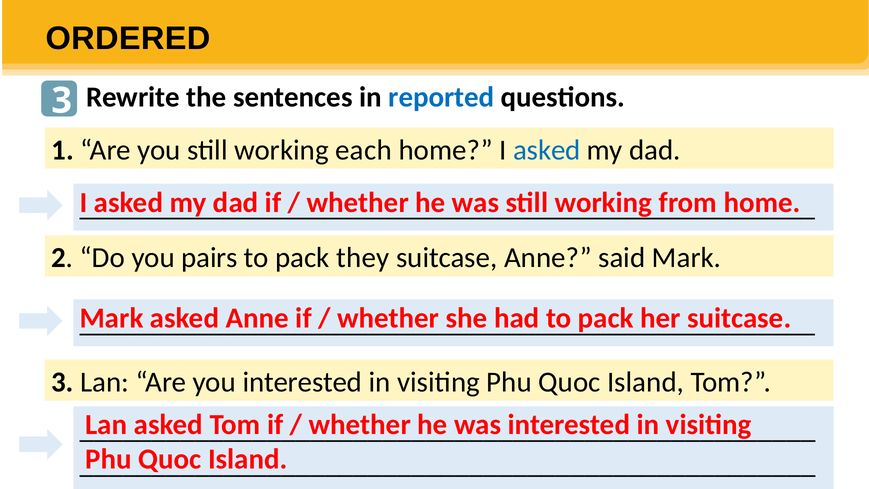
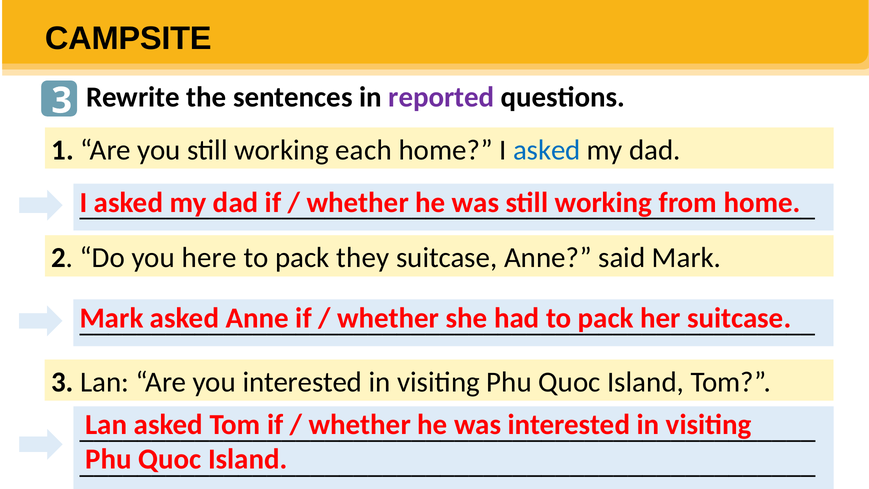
ORDERED: ORDERED -> CAMPSITE (128, 39)
reported colour: blue -> purple (441, 97)
pairs: pairs -> here (209, 258)
